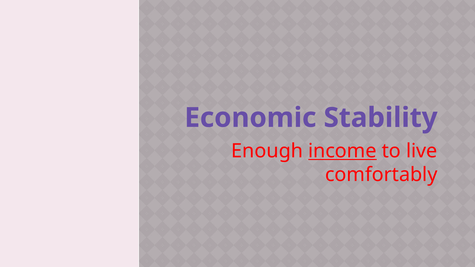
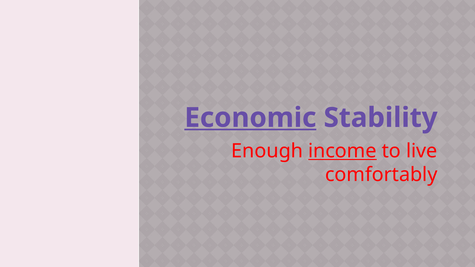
Economic underline: none -> present (250, 118)
